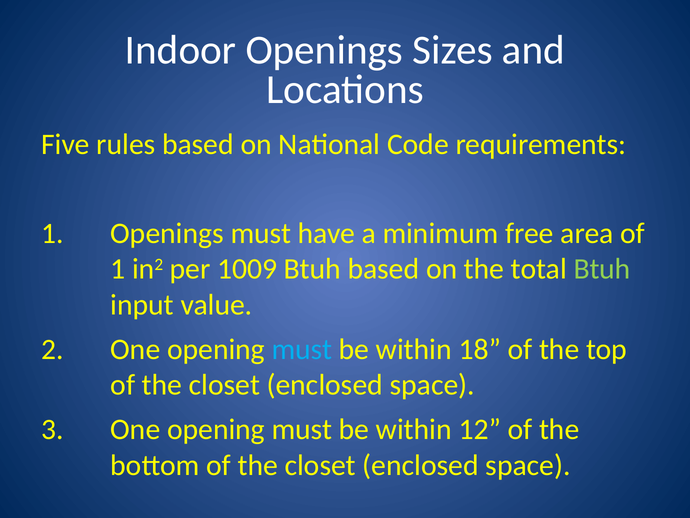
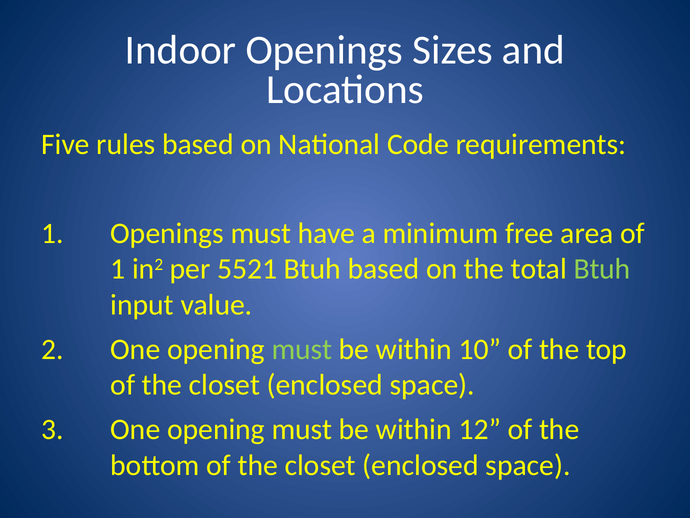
1009: 1009 -> 5521 (247, 269)
must colour: light blue -> light green (302, 349)
18: 18 -> 10 (480, 349)
